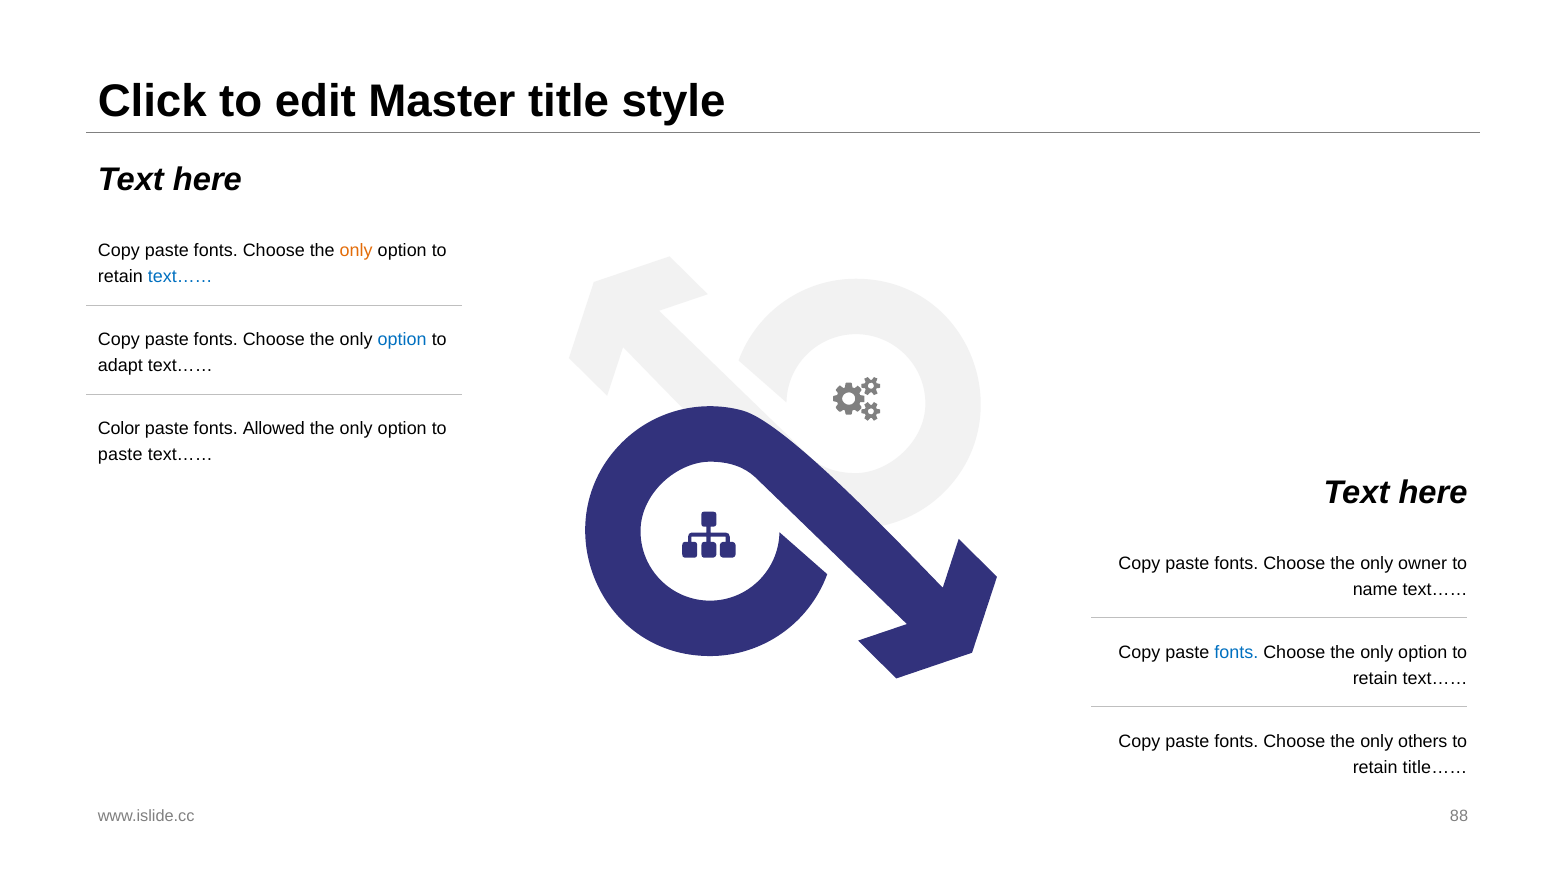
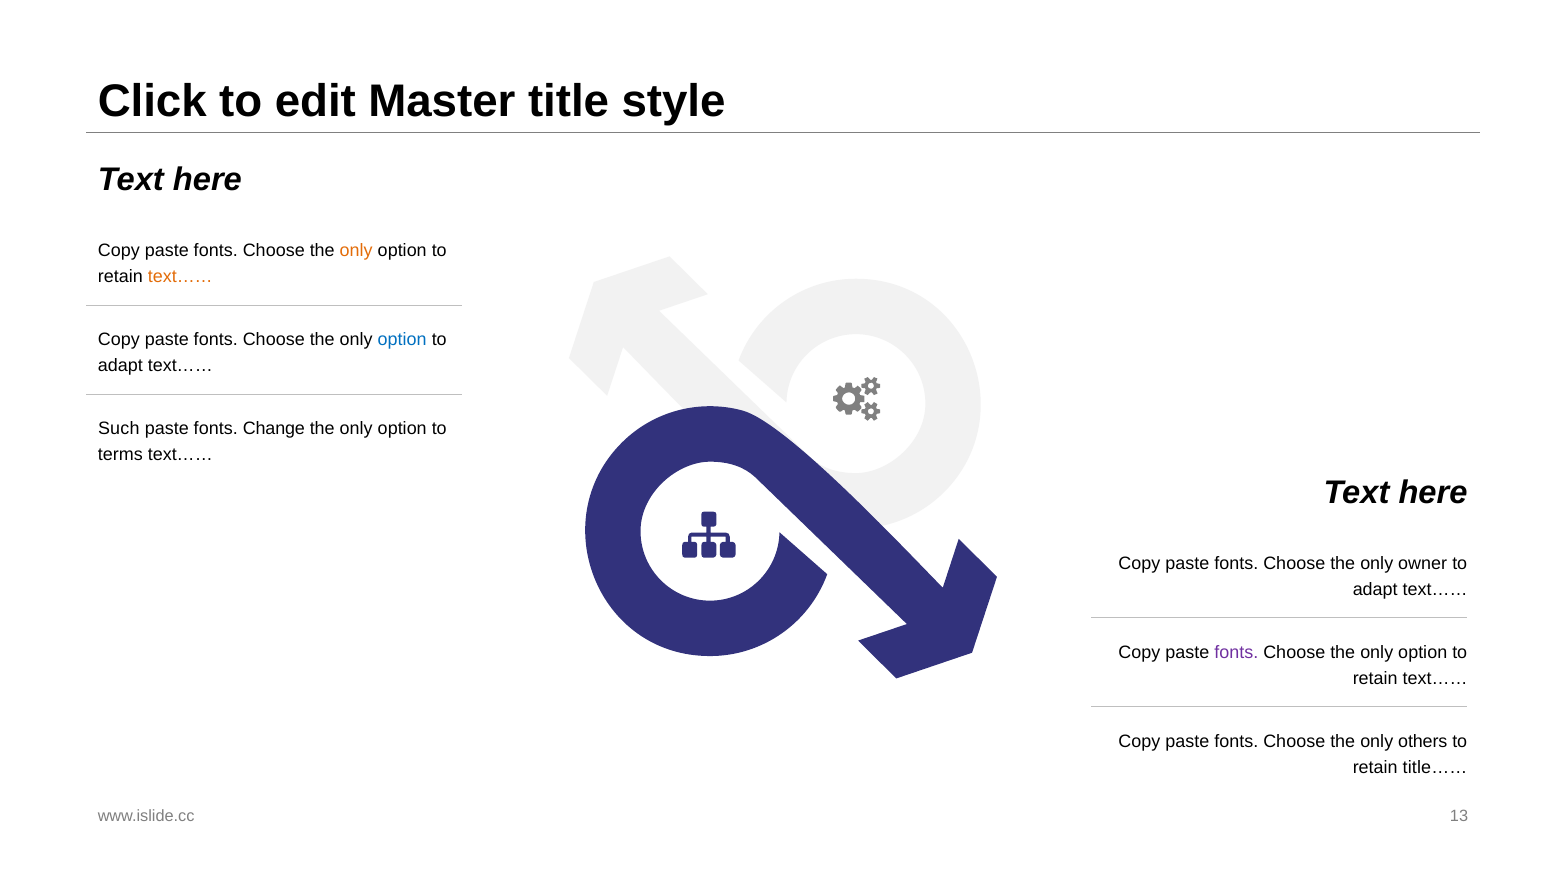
text…… colour: blue -> orange (180, 277)
Color: Color -> Such (119, 429)
Allowed: Allowed -> Change (274, 429)
paste: paste -> terms (120, 455)
name: name -> adapt (1375, 589)
fonts colour: blue -> purple (1236, 652)
88: 88 -> 13 (1459, 816)
